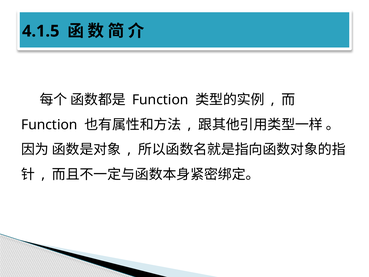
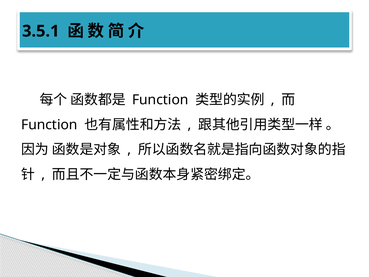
4.1.5: 4.1.5 -> 3.5.1 (41, 31)
